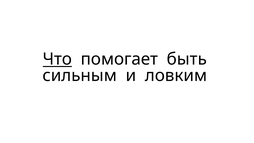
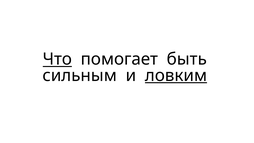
ловким underline: none -> present (176, 75)
